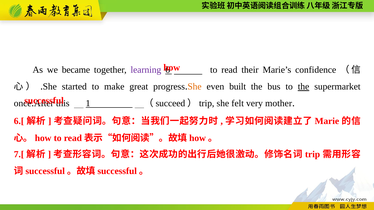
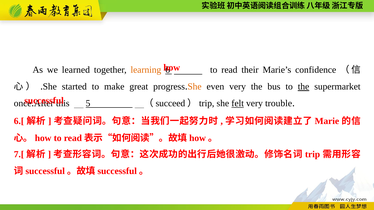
became: became -> learned (76, 70)
learning colour: purple -> orange (146, 70)
even built: built -> very (238, 87)
1: 1 -> 5 (88, 104)
felt underline: none -> present (238, 104)
mother: mother -> trouble (279, 104)
